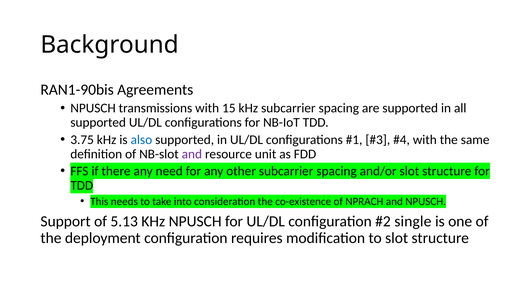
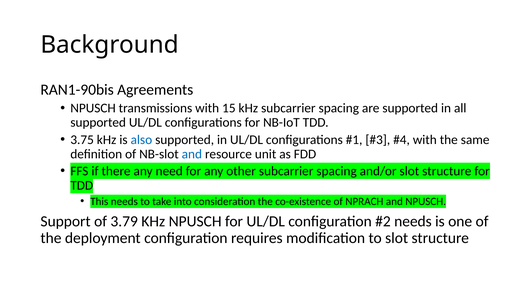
and colour: purple -> blue (192, 154)
5.13: 5.13 -> 3.79 (124, 221)
single: single -> needs (413, 221)
